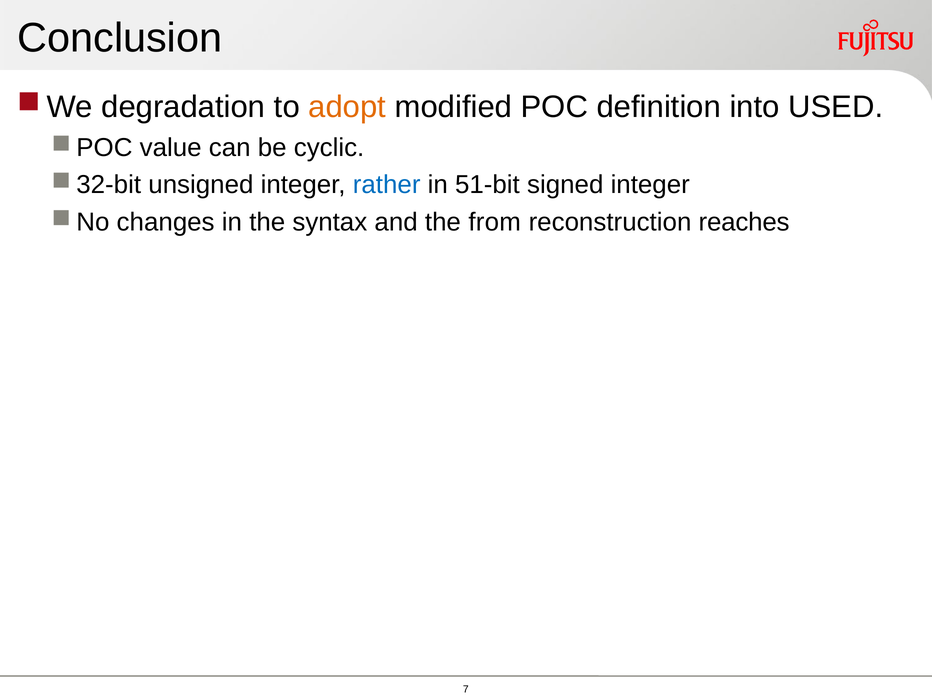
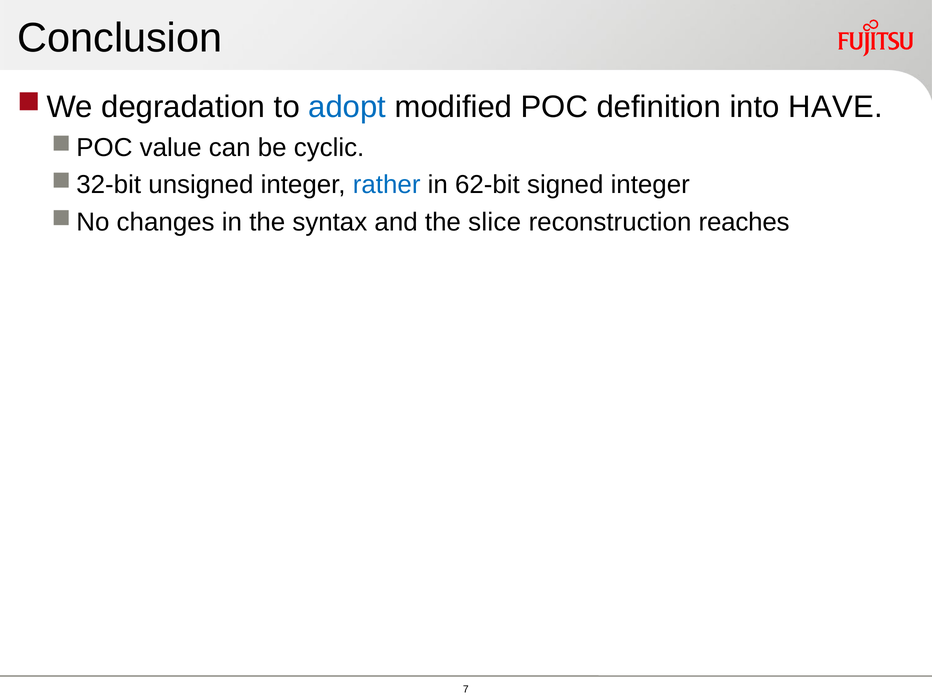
adopt colour: orange -> blue (347, 107)
USED: USED -> HAVE (836, 107)
51-bit: 51-bit -> 62-bit (487, 185)
from: from -> slice (495, 222)
